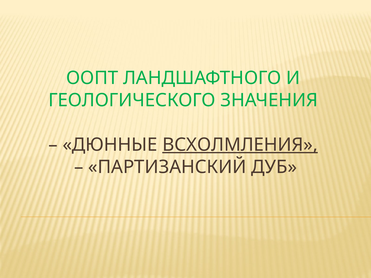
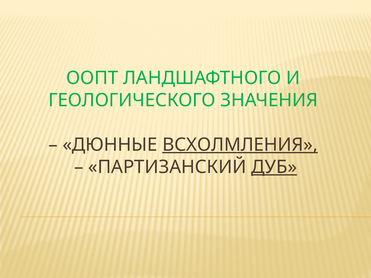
ДУБ underline: none -> present (274, 167)
